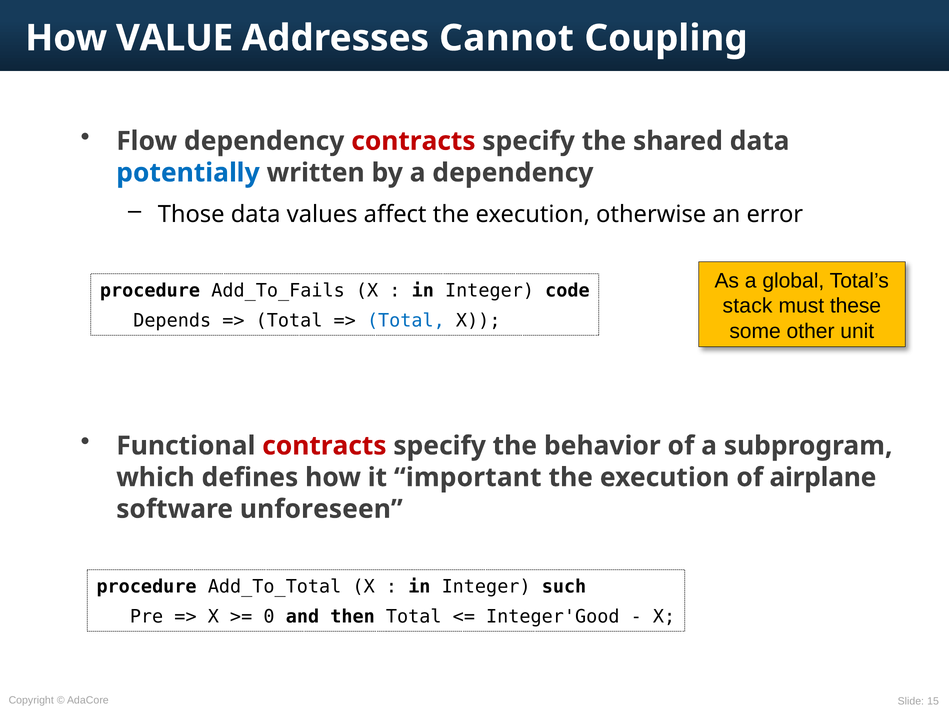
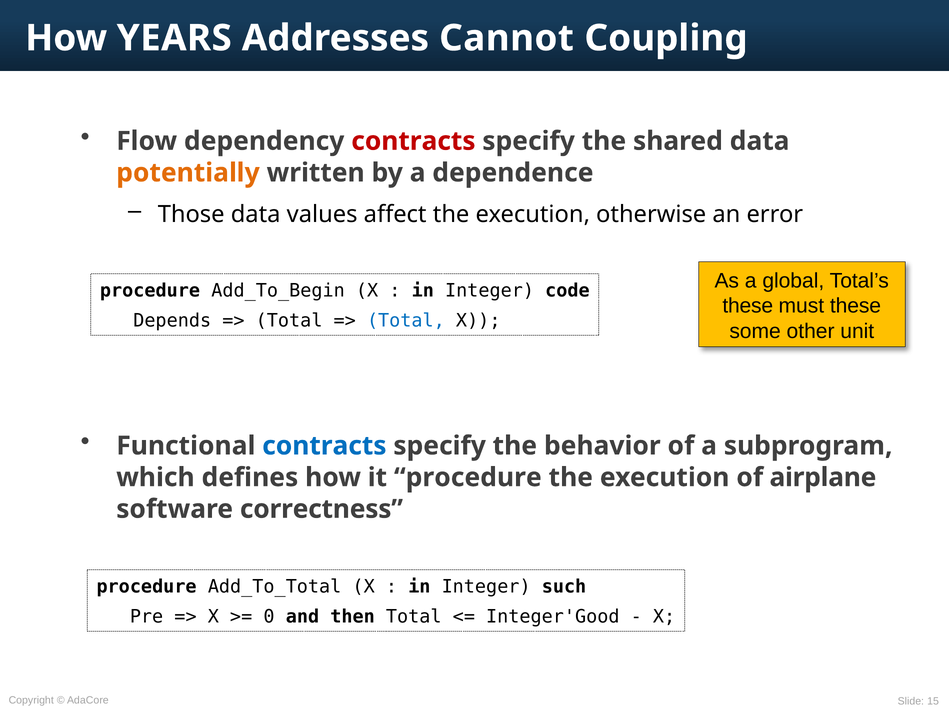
VALUE: VALUE -> YEARS (174, 38)
potentially colour: blue -> orange (188, 173)
a dependency: dependency -> dependence (513, 173)
Add_To_Fails: Add_To_Fails -> Add_To_Begin (278, 291)
stack: stack -> these (748, 306)
contracts colour: red -> blue (324, 446)
it important: important -> procedure (468, 477)
unforeseen: unforeseen -> correctness (321, 509)
